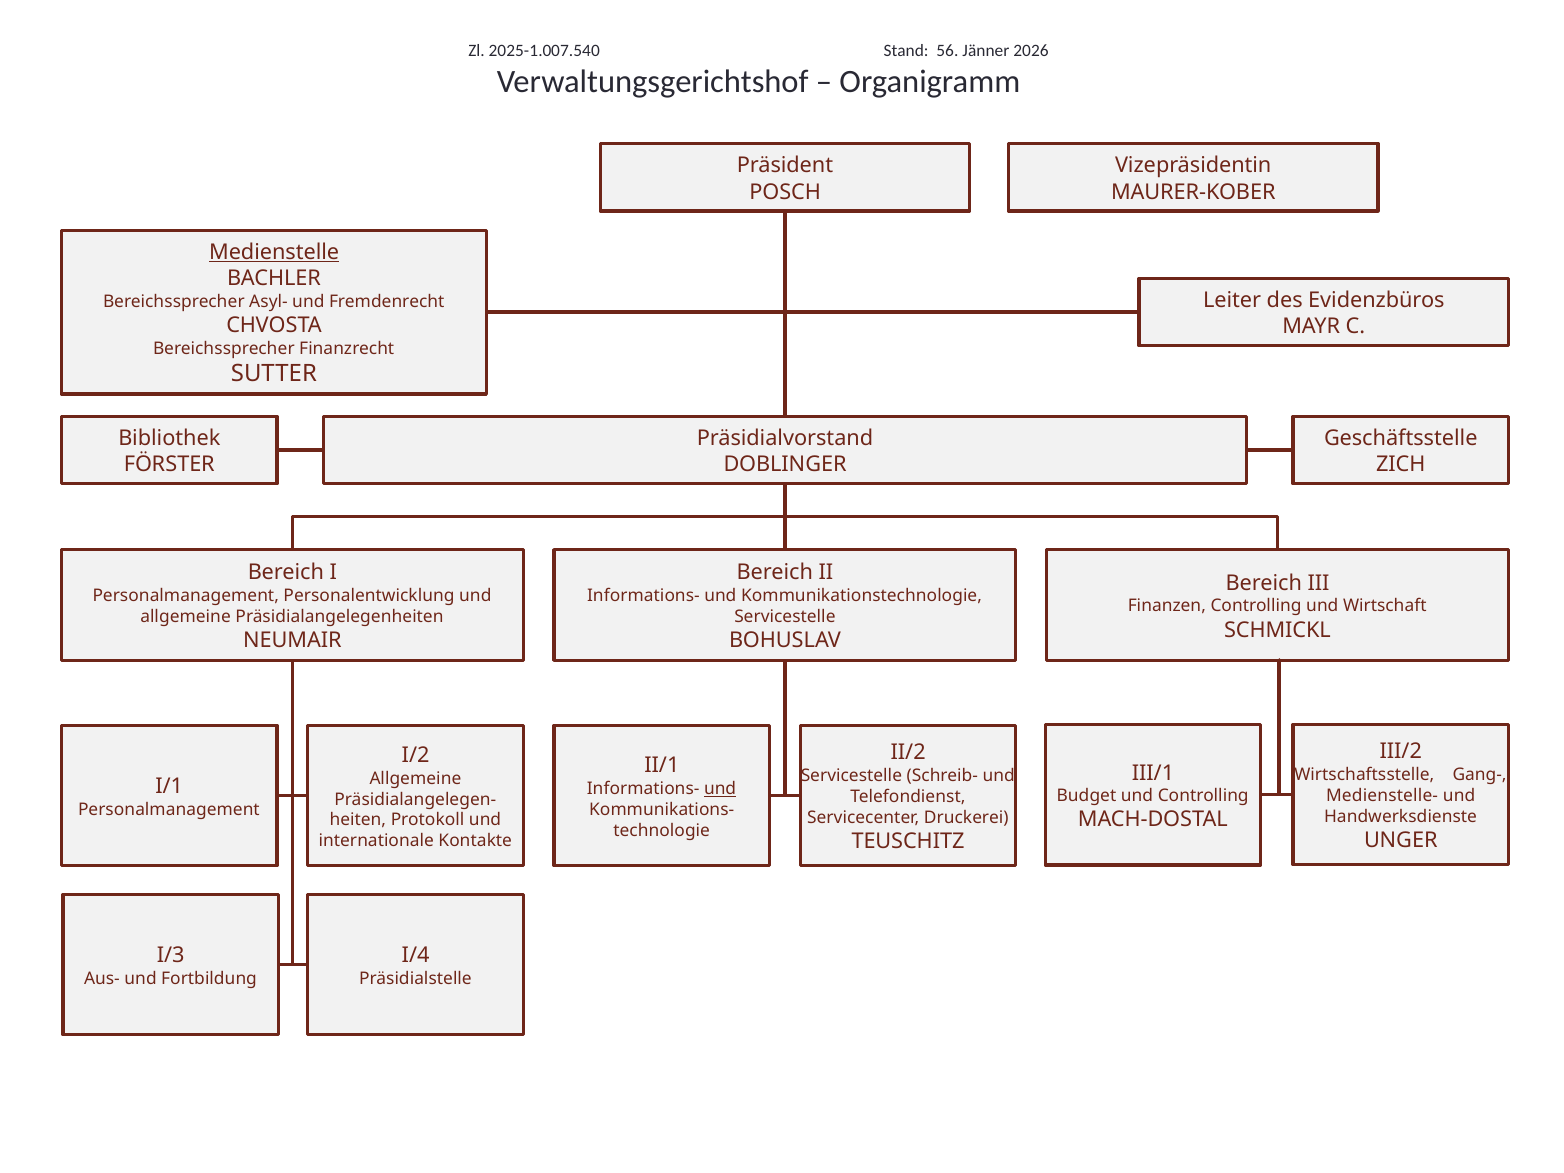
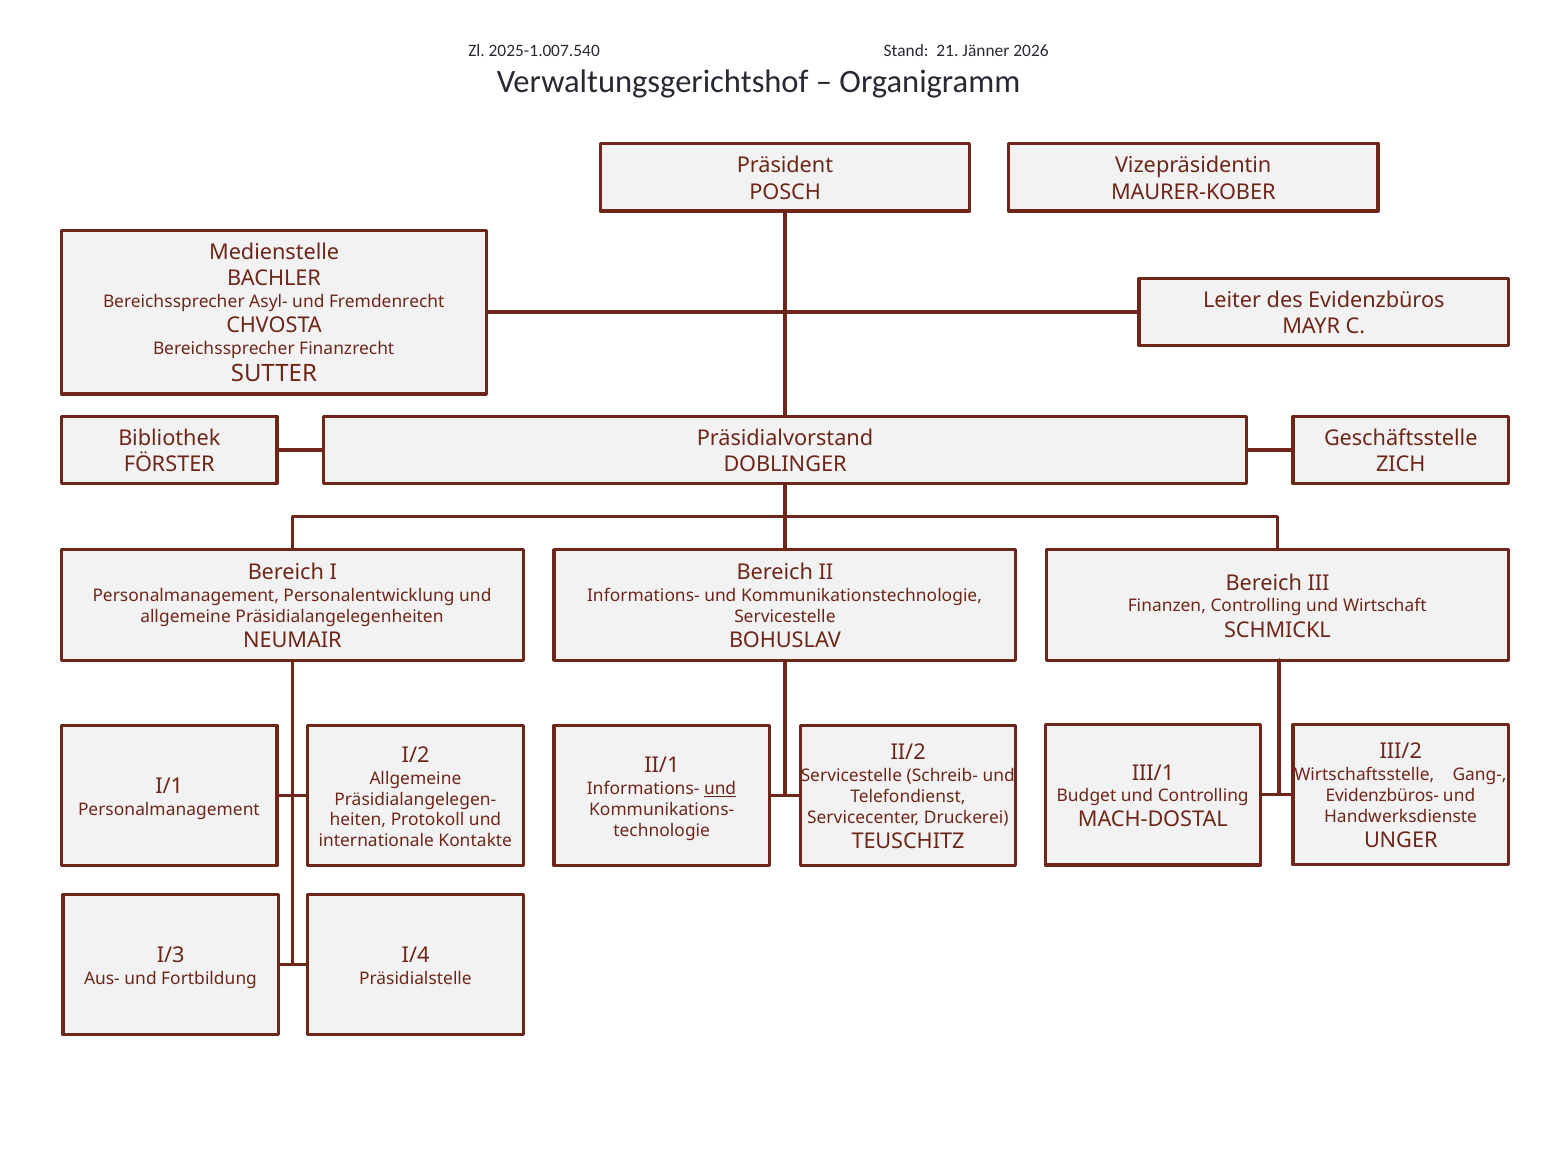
56: 56 -> 21 (947, 51)
Medienstelle underline: present -> none (274, 252)
Medienstelle-: Medienstelle- -> Evidenzbüros- (1382, 796)
